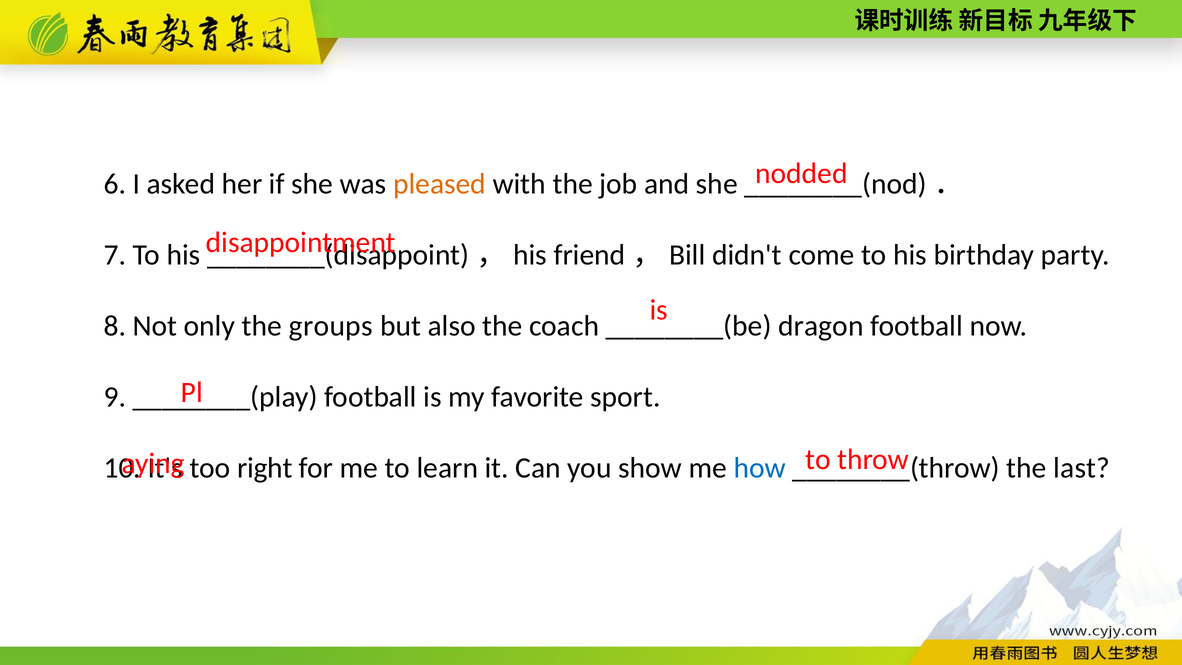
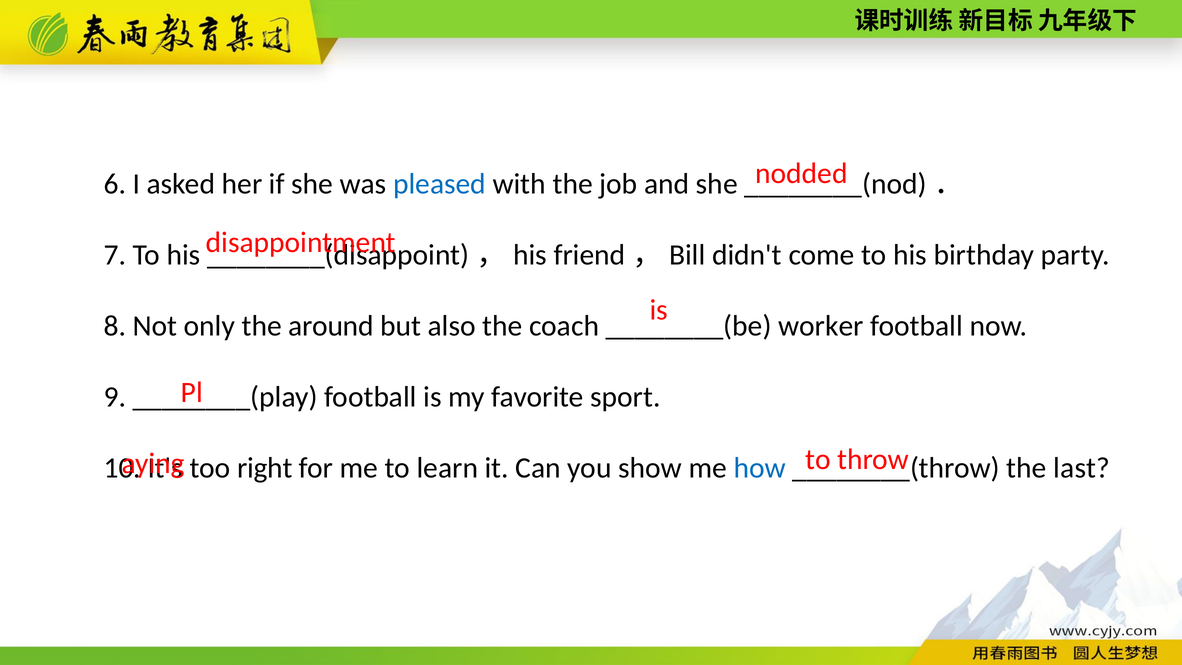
pleased colour: orange -> blue (440, 184)
groups: groups -> around (331, 326)
dragon: dragon -> worker (821, 326)
